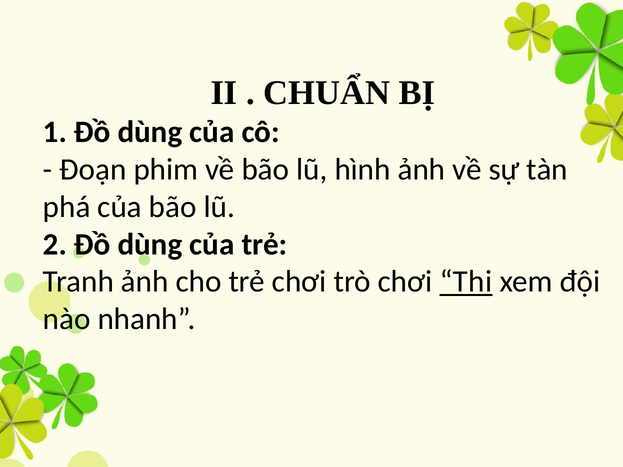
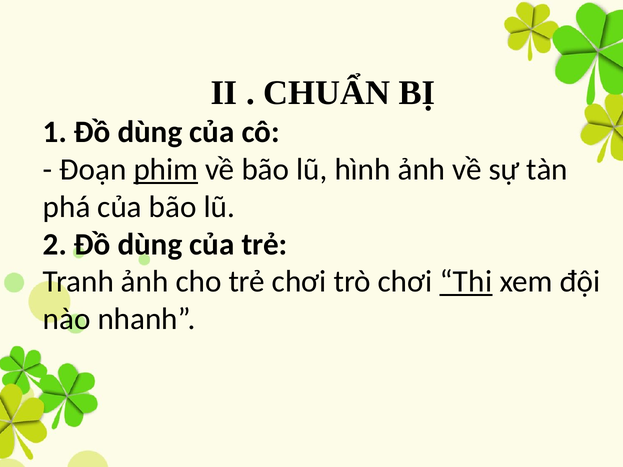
phim underline: none -> present (166, 170)
